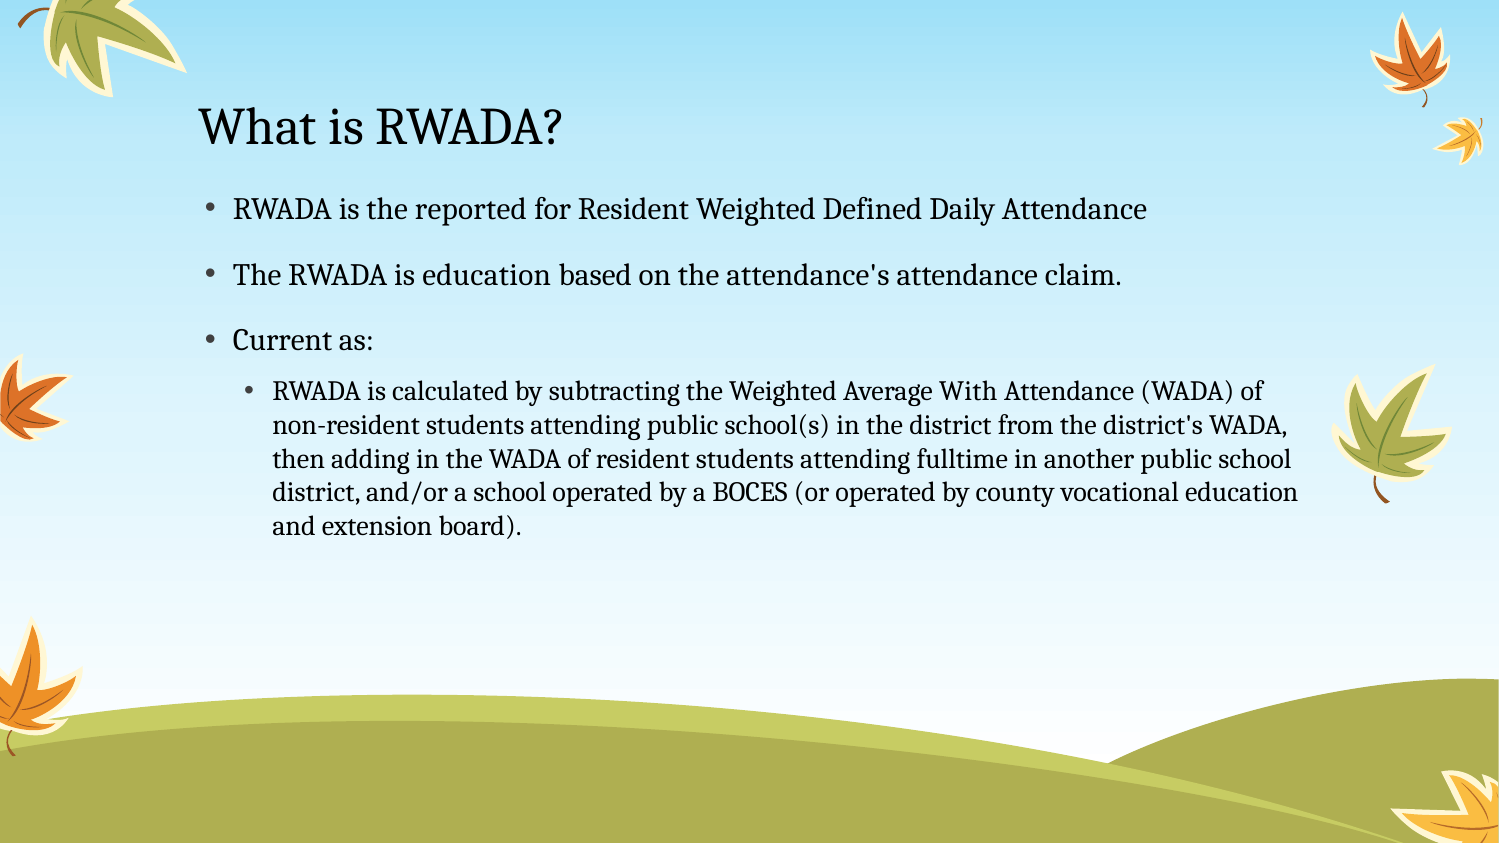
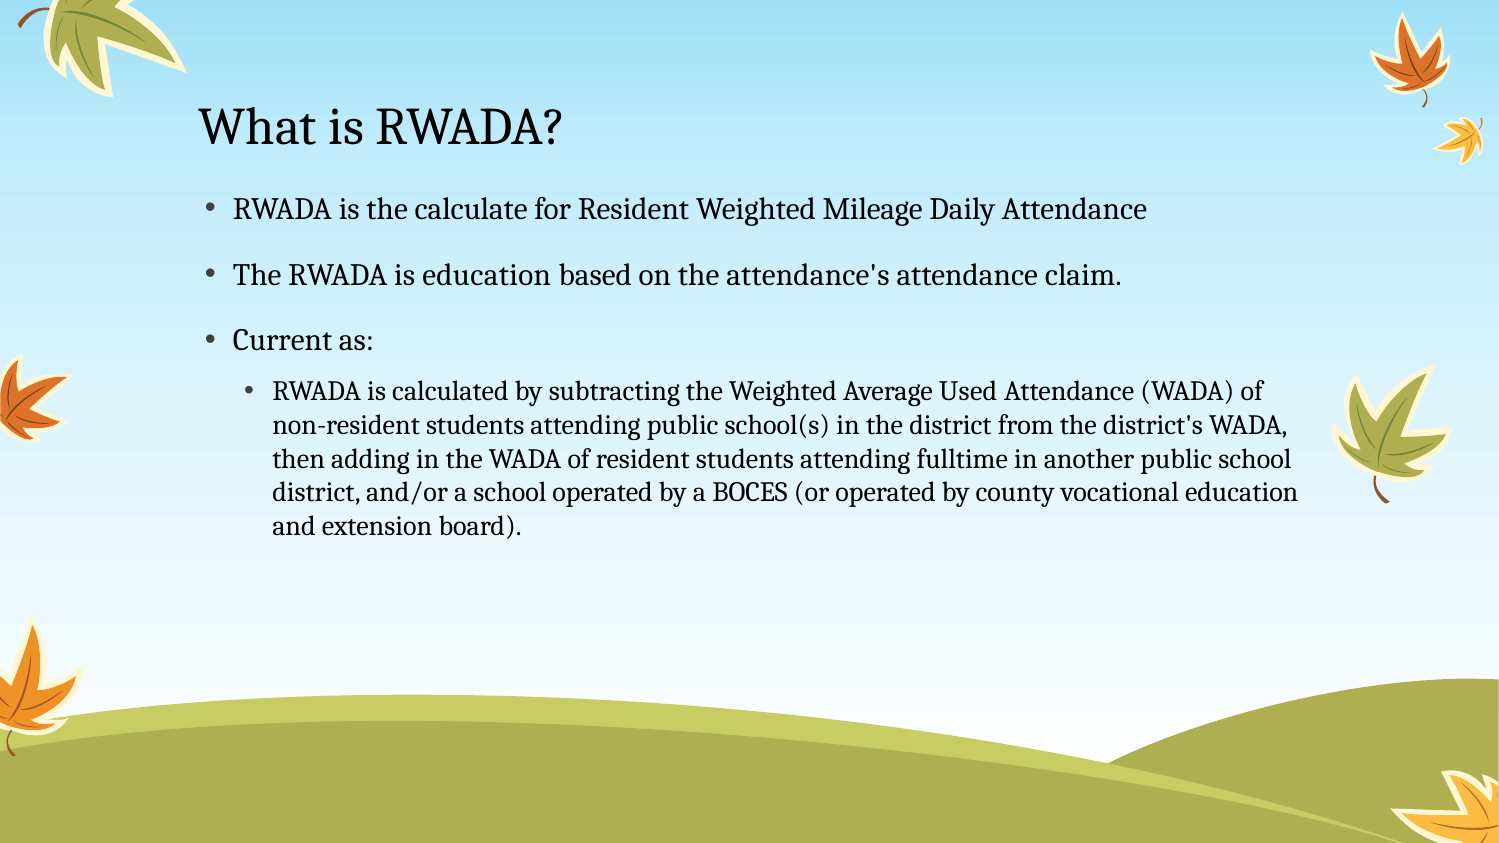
reported: reported -> calculate (471, 209)
Defined: Defined -> Mileage (873, 209)
With: With -> Used (968, 392)
